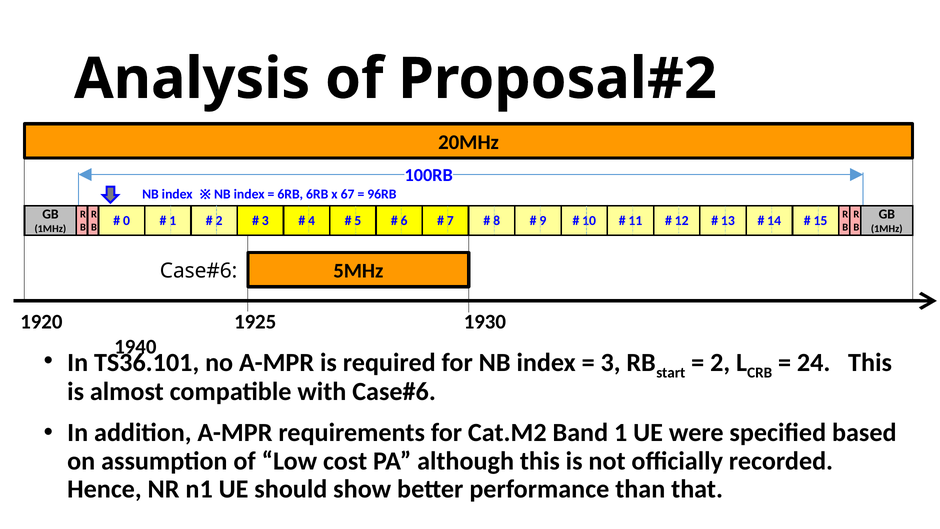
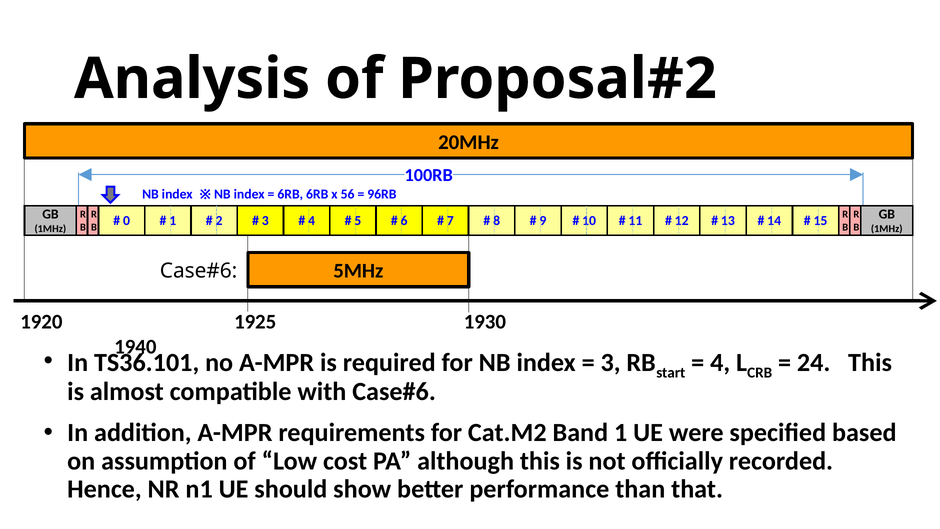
67: 67 -> 56 (348, 194)
2: 2 -> 4 (720, 362)
